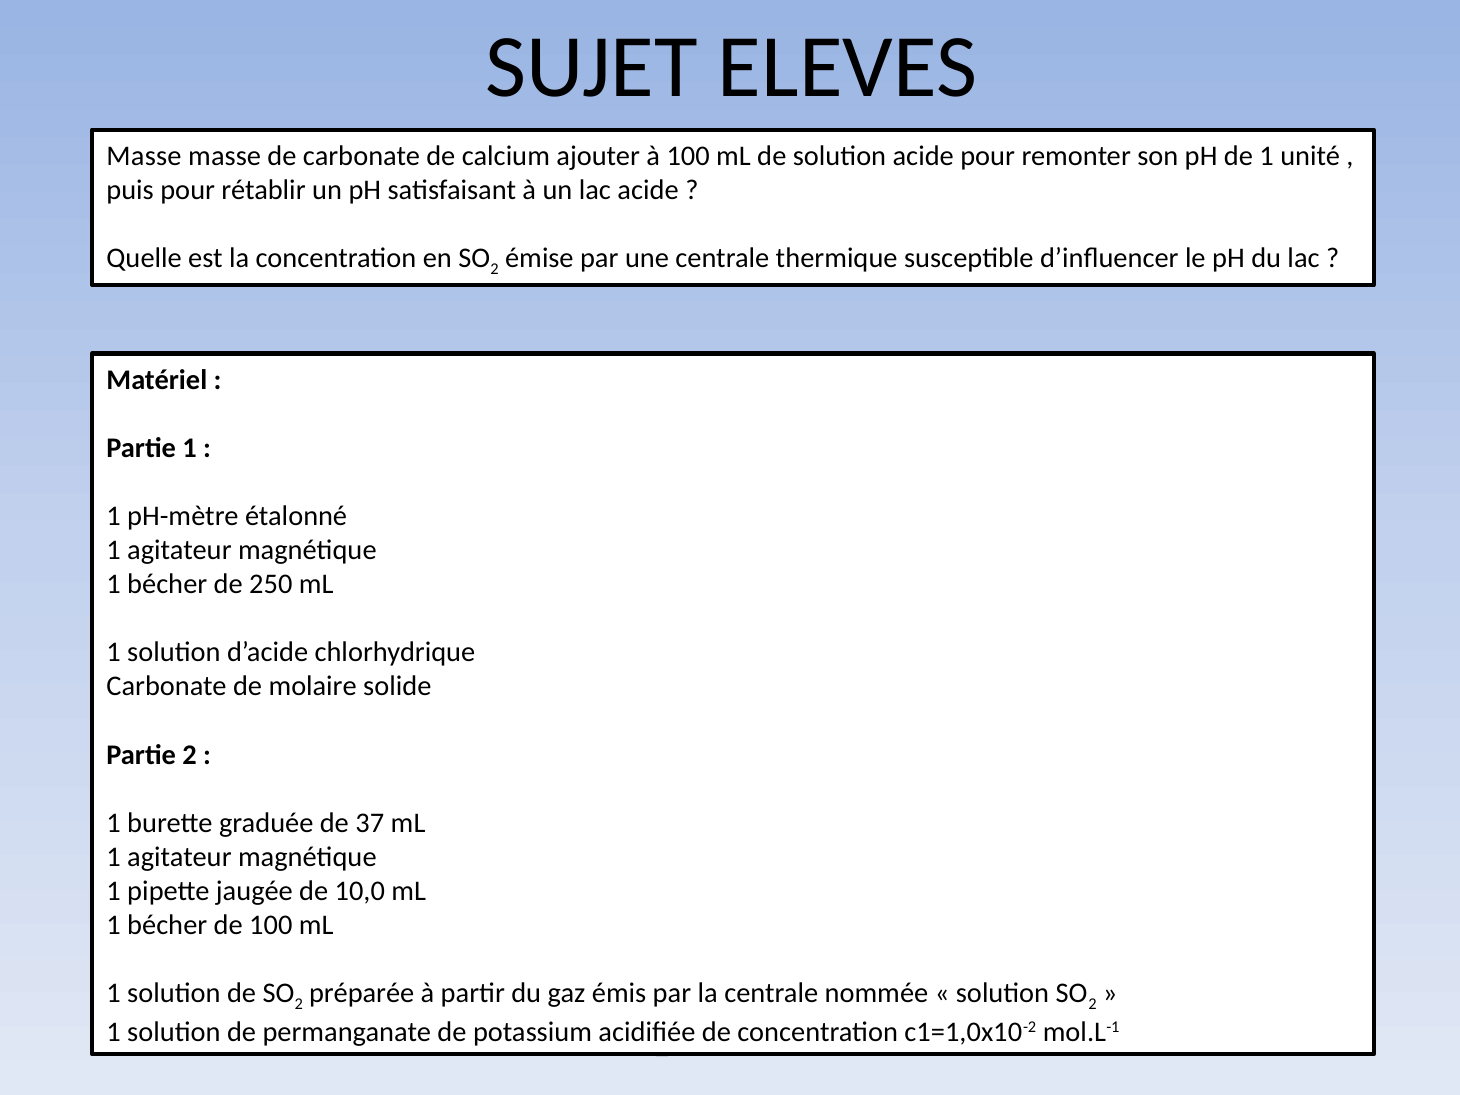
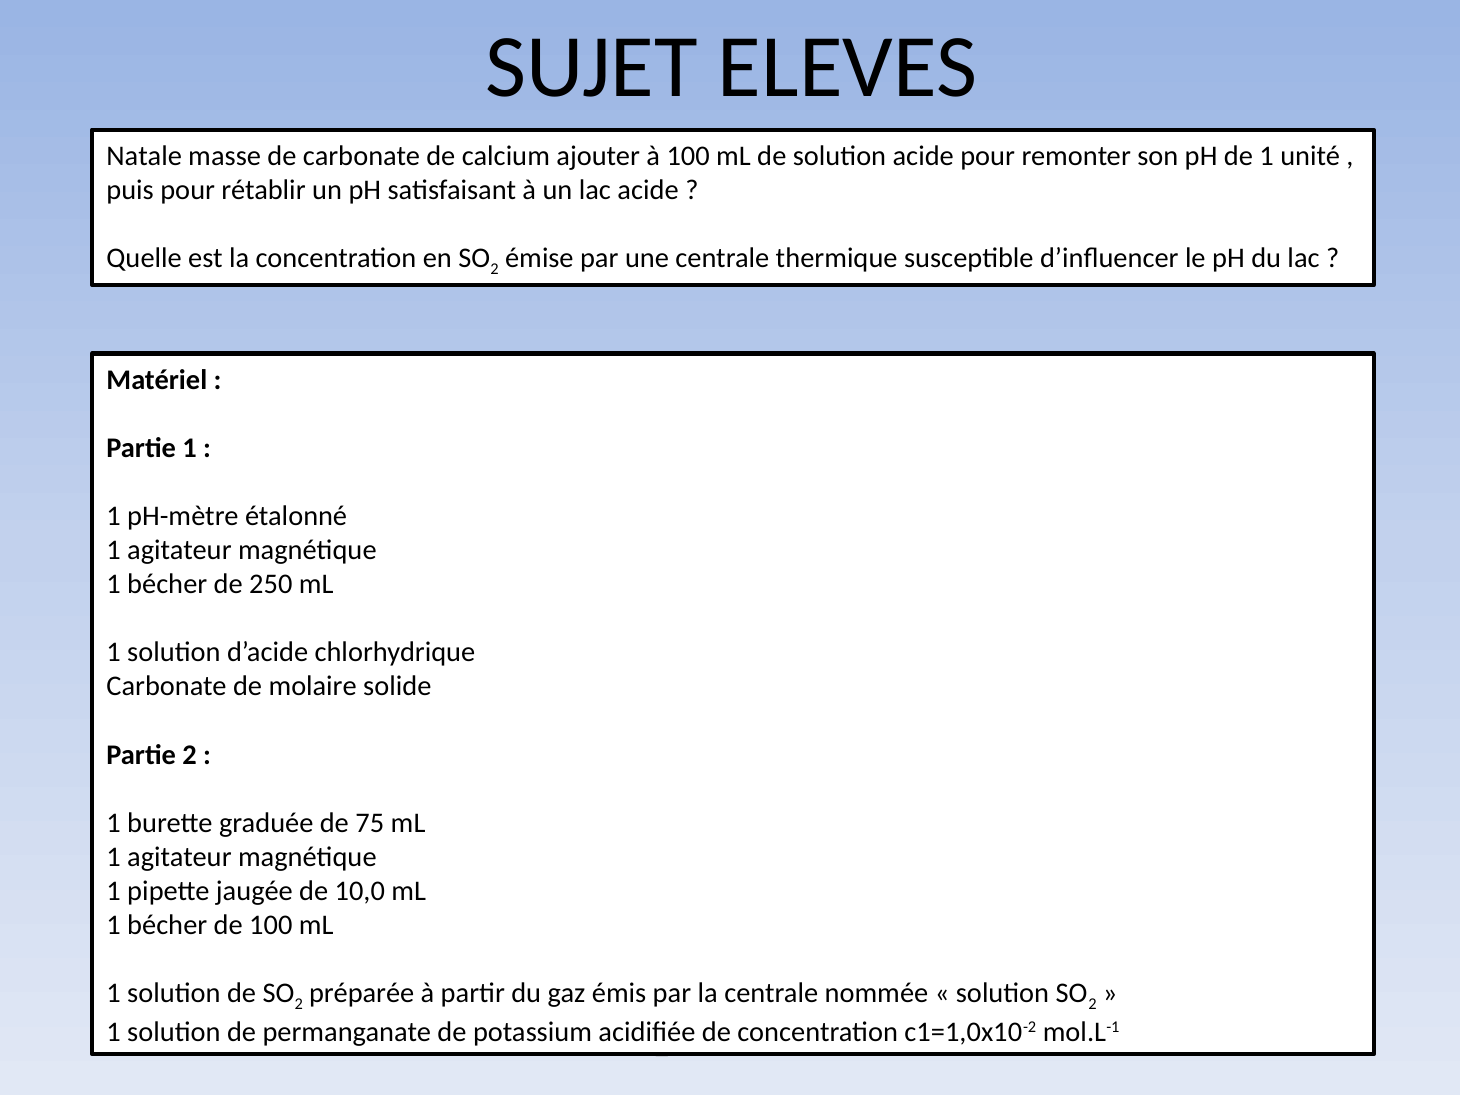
Masse: Masse -> Natale (144, 156)
37: 37 -> 75 (370, 823)
